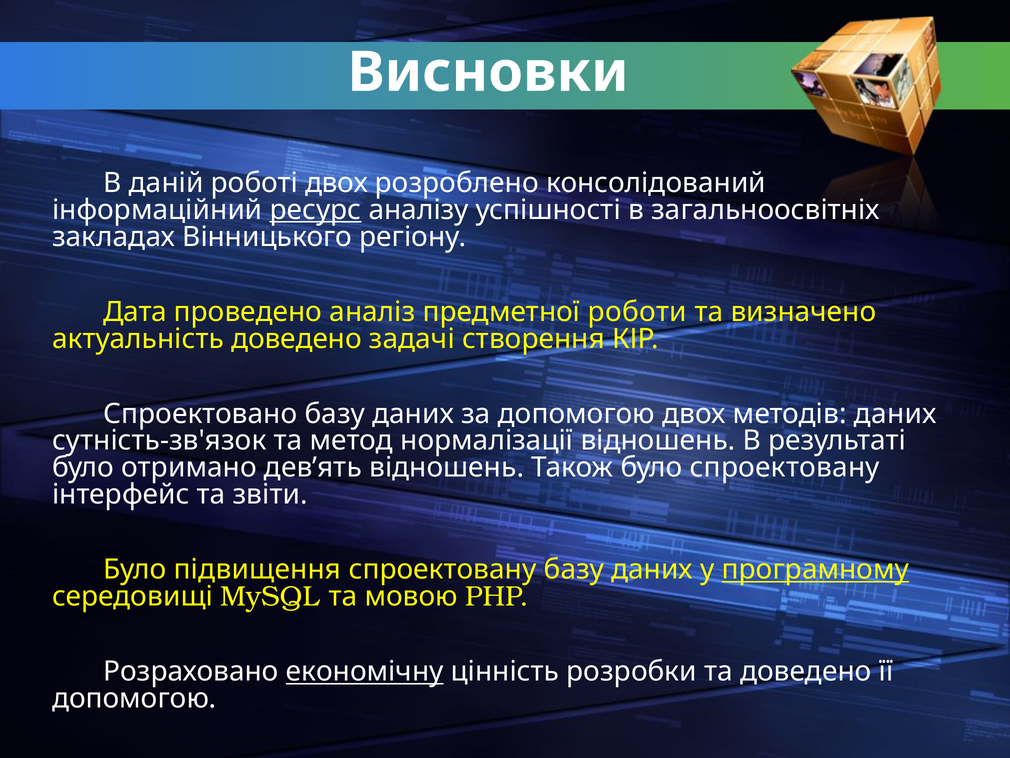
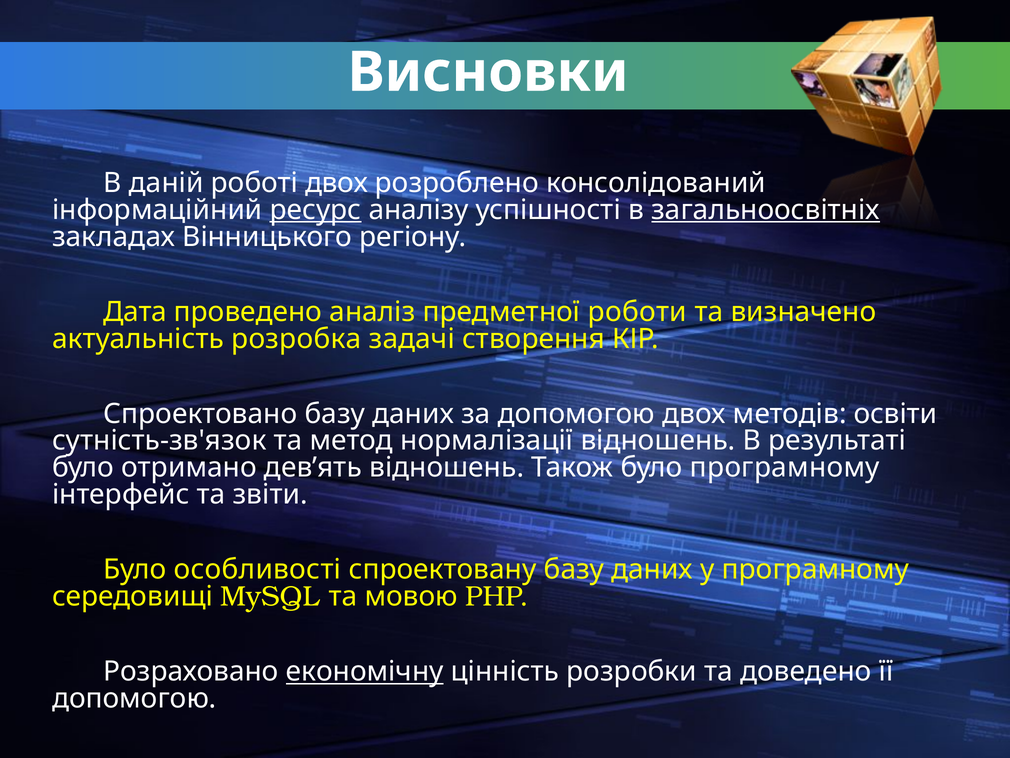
загальноосвітніх underline: none -> present (766, 210)
актуальність доведено: доведено -> розробка (296, 339)
методів даних: даних -> освіти (895, 413)
було спроектовану: спроектовану -> програмному (785, 467)
підвищення: підвищення -> особливості (257, 569)
програмному underline: present -> none (815, 569)
